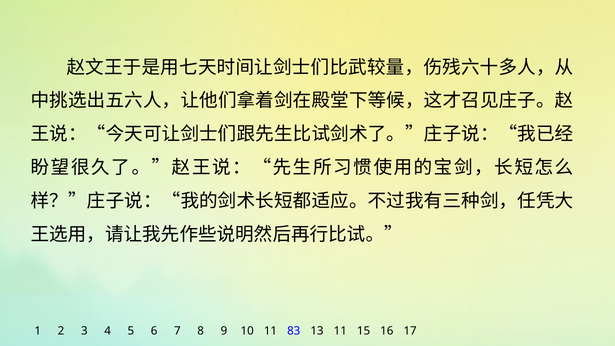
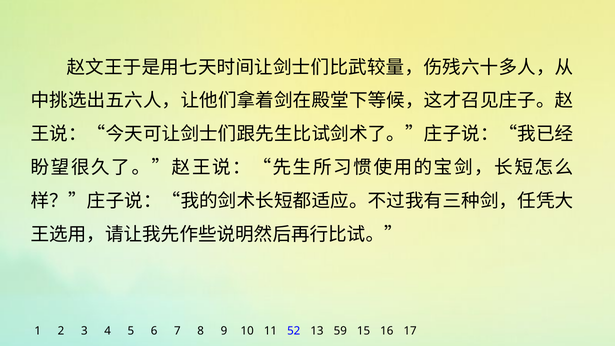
83: 83 -> 52 (294, 331)
13 11: 11 -> 59 (340, 331)
